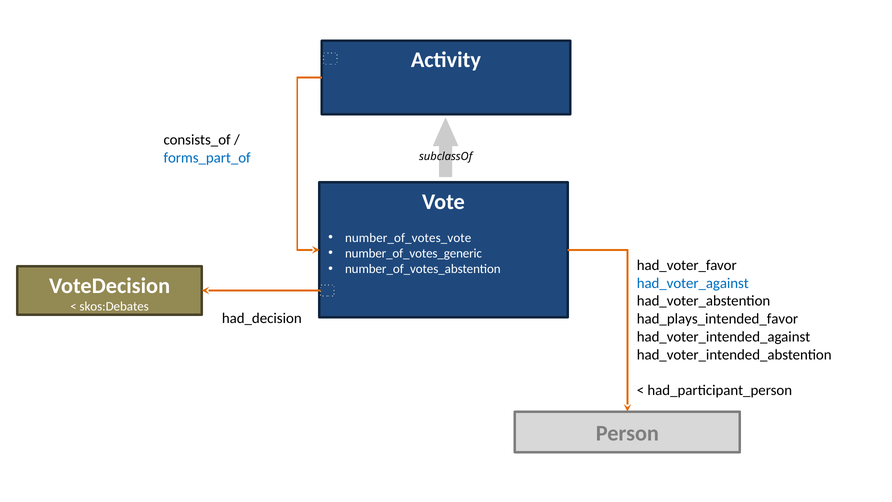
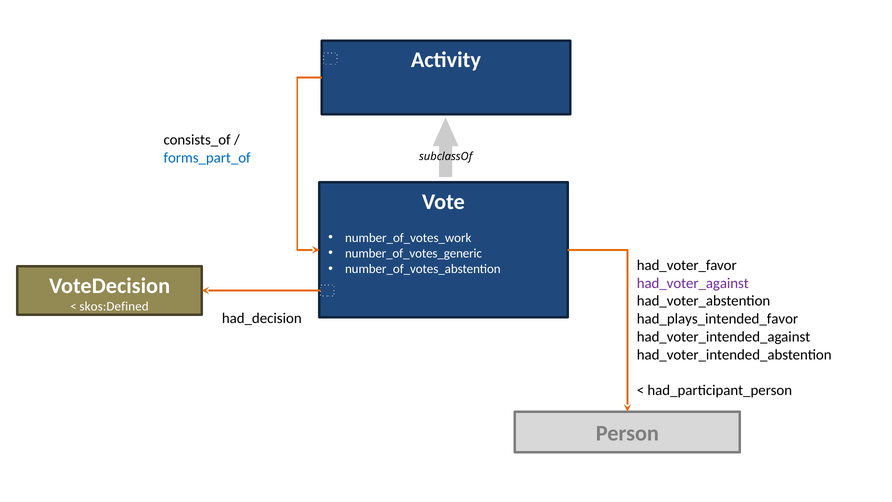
number_of_votes_vote: number_of_votes_vote -> number_of_votes_work (408, 238)
had_voter_against colour: blue -> purple (693, 283)
skos:Debates: skos:Debates -> skos:Defined (114, 306)
